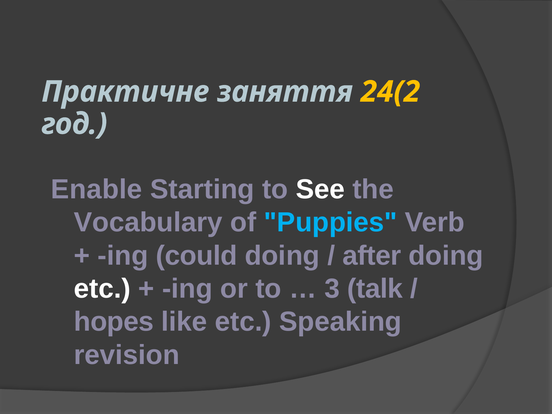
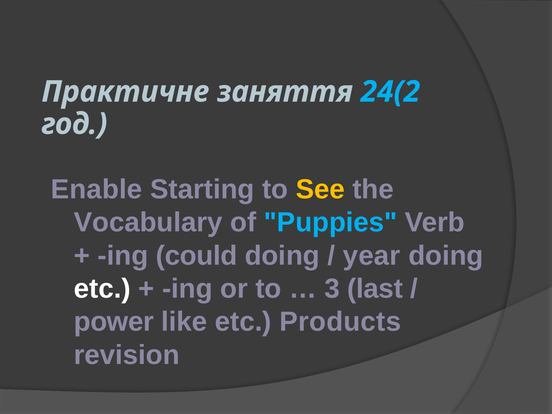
24(2 colour: yellow -> light blue (390, 92)
See colour: white -> yellow (320, 189)
after: after -> year (372, 256)
talk: talk -> last (375, 289)
hopes: hopes -> power (114, 322)
Speaking: Speaking -> Products (340, 322)
